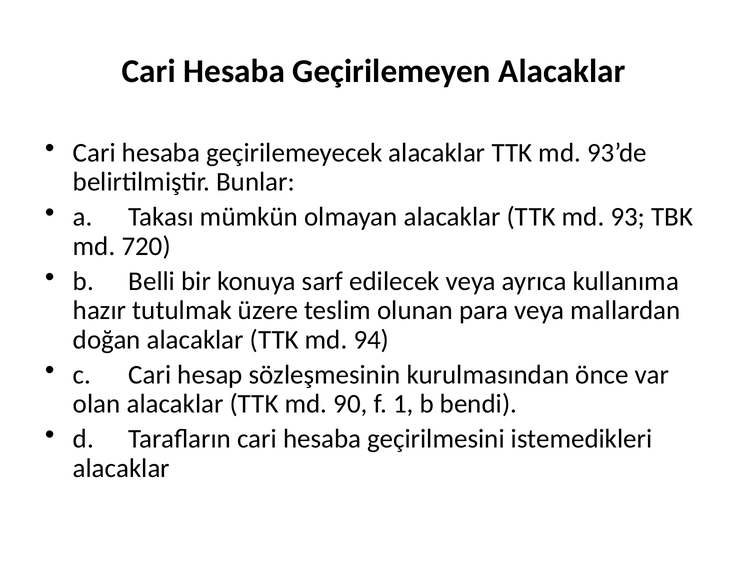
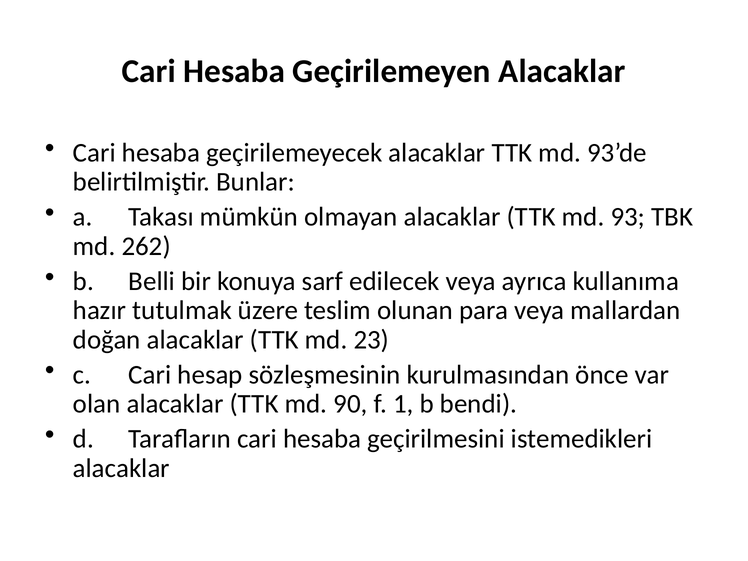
720: 720 -> 262 (146, 246)
94: 94 -> 23 (371, 340)
